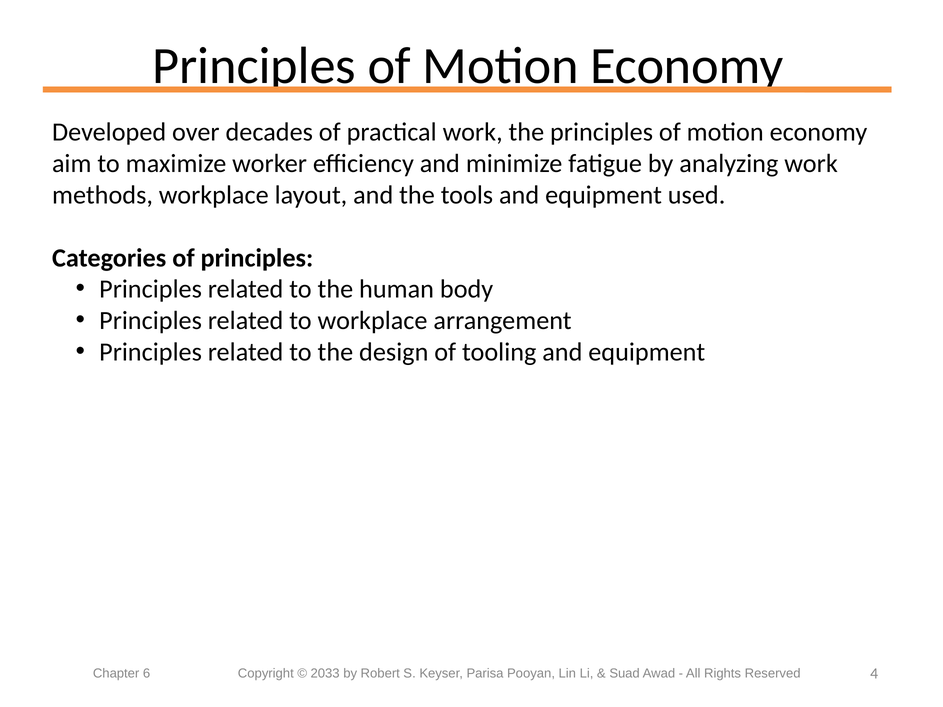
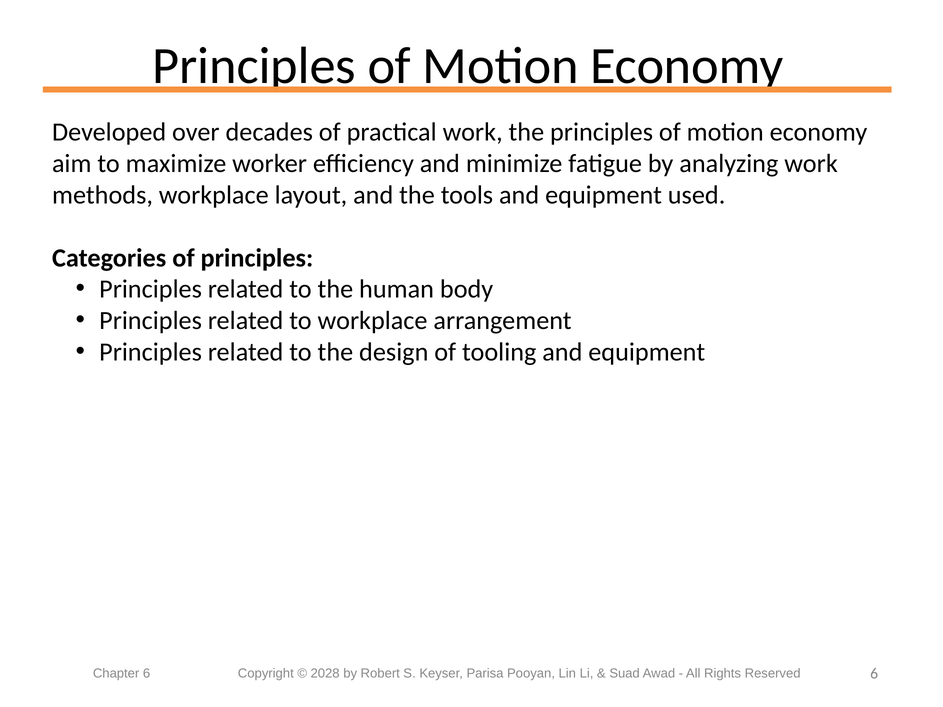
2033: 2033 -> 2028 (325, 674)
Reserved 4: 4 -> 6 (874, 674)
